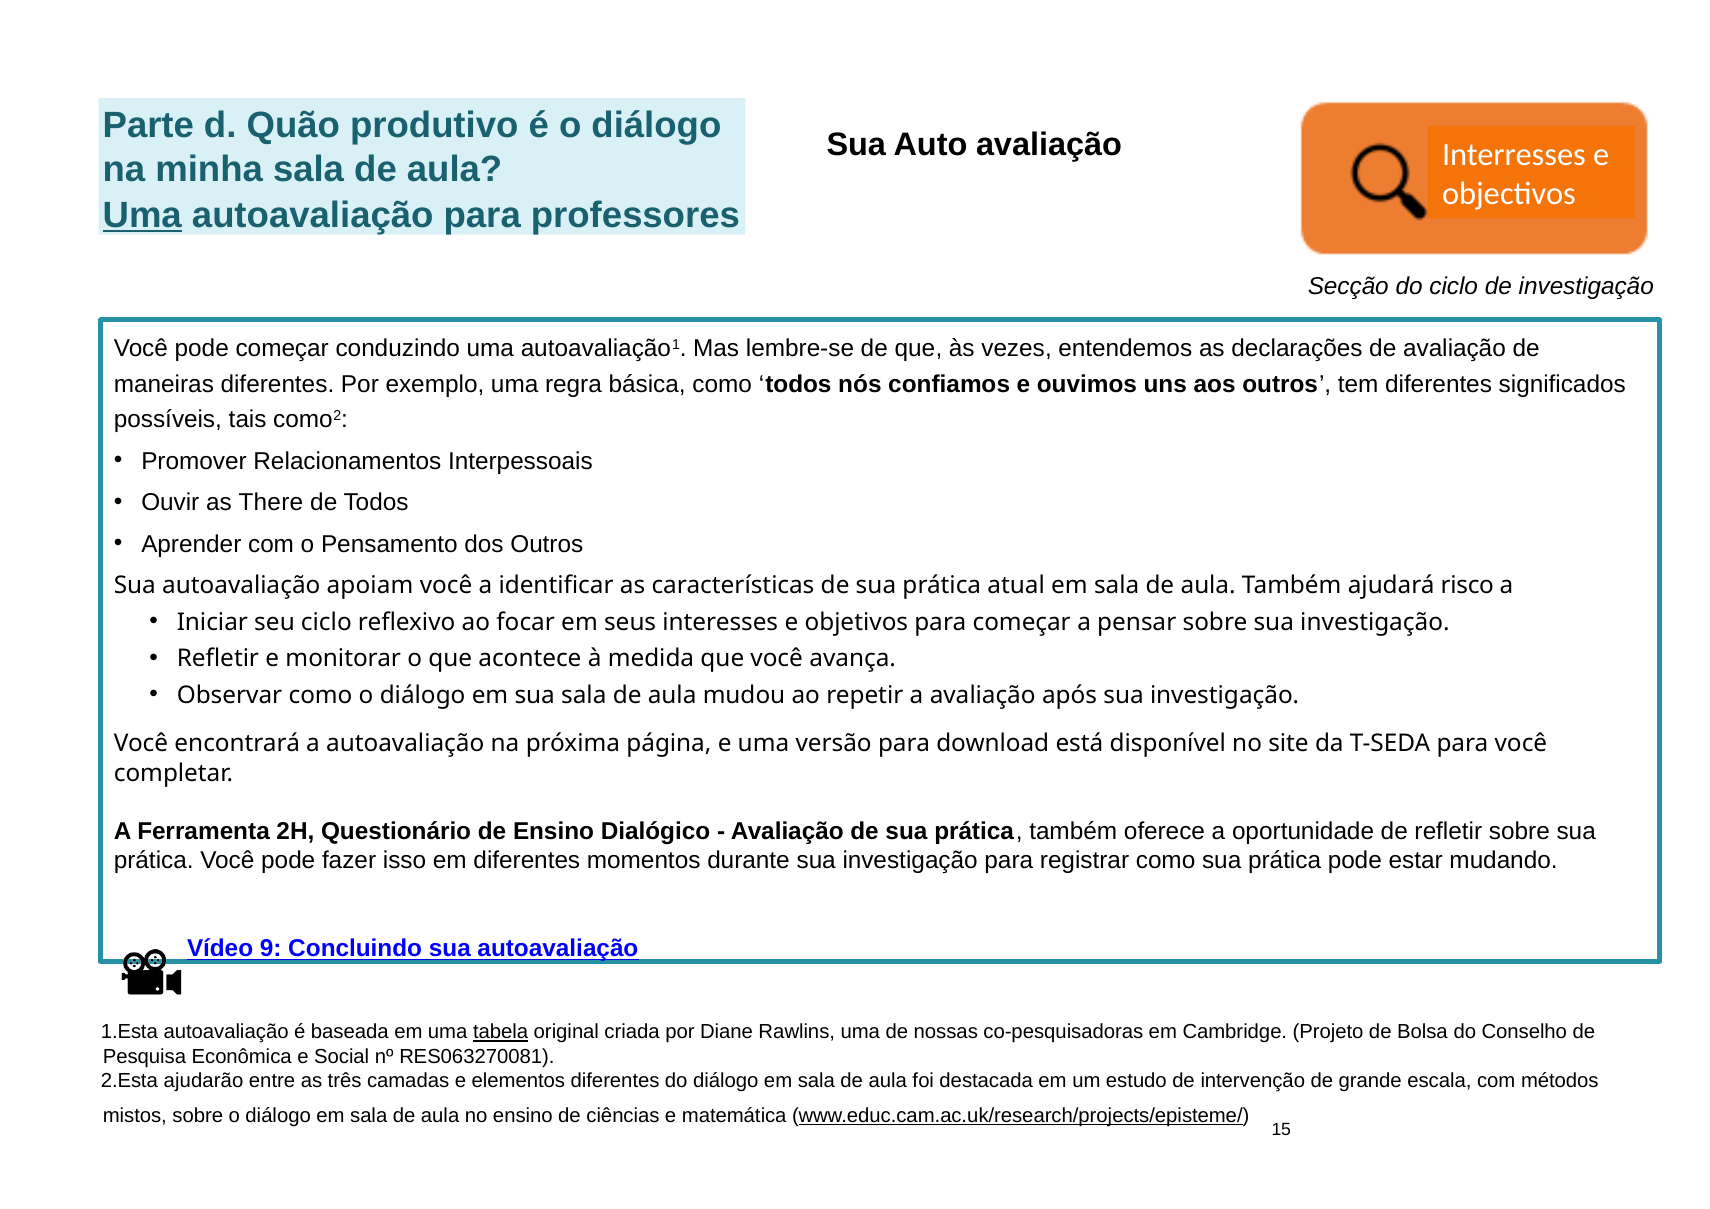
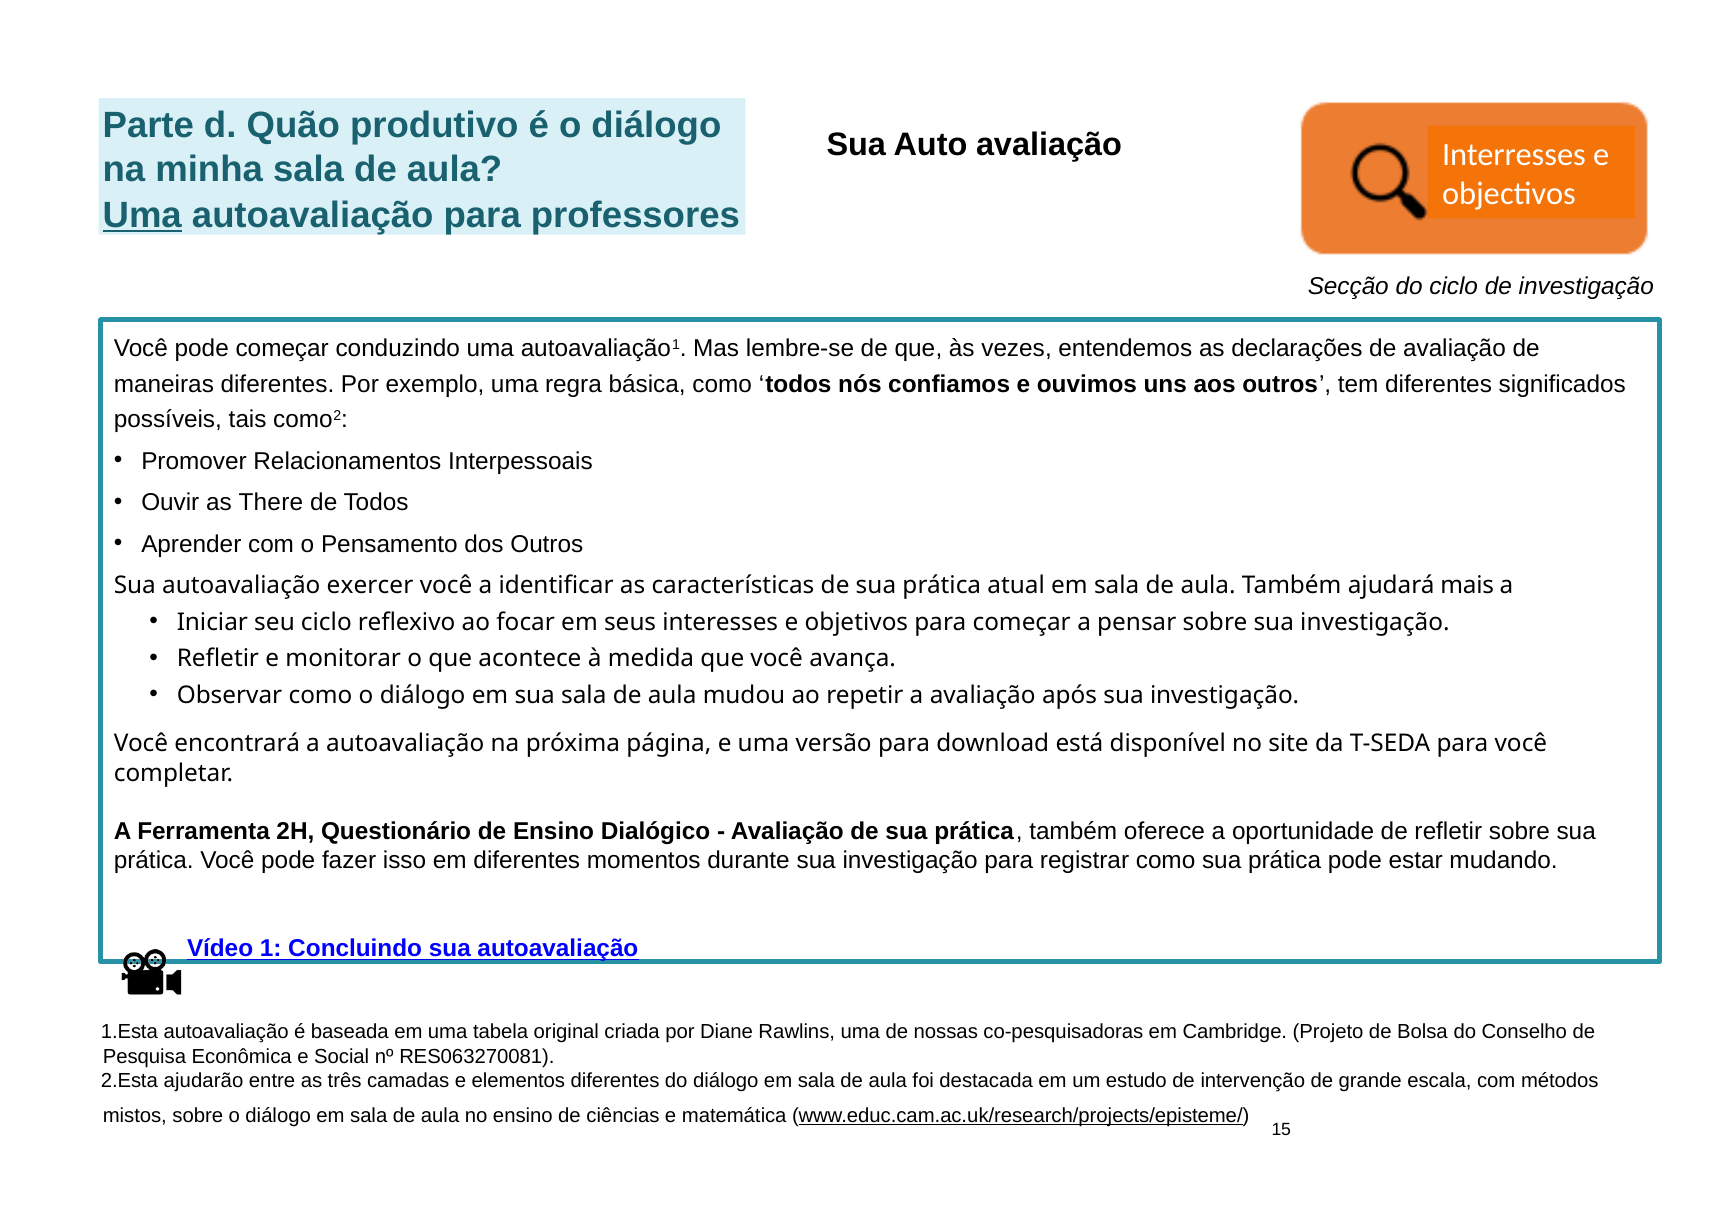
apoiam: apoiam -> exercer (370, 586)
risco: risco -> mais (1467, 586)
9: 9 -> 1 (271, 949)
tabela underline: present -> none (501, 1033)
